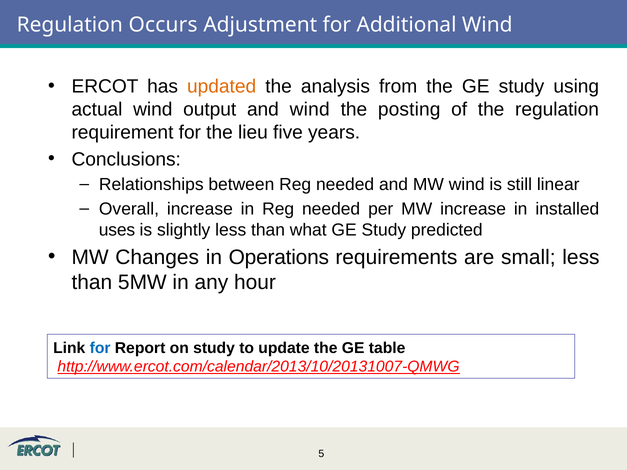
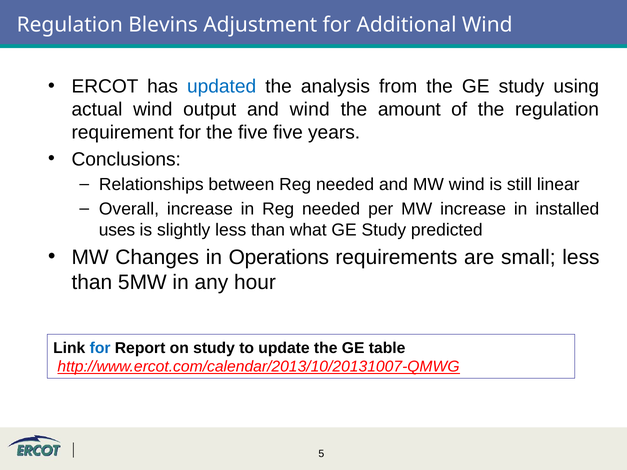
Occurs: Occurs -> Blevins (163, 25)
updated colour: orange -> blue (222, 87)
posting: posting -> amount (409, 110)
the lieu: lieu -> five (253, 132)
